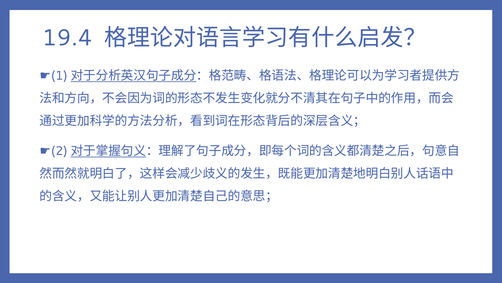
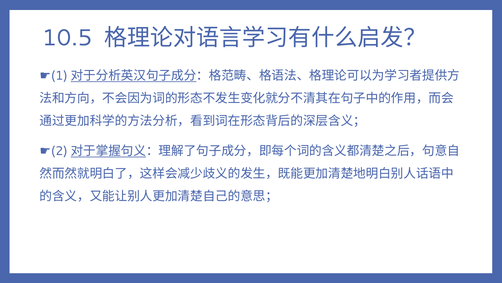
19.4: 19.4 -> 10.5 (67, 38)
